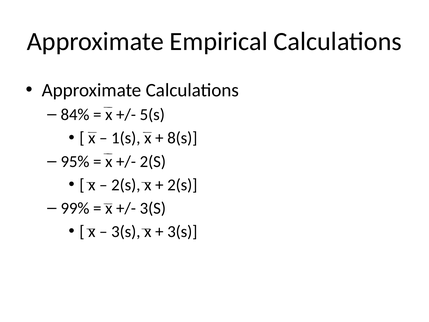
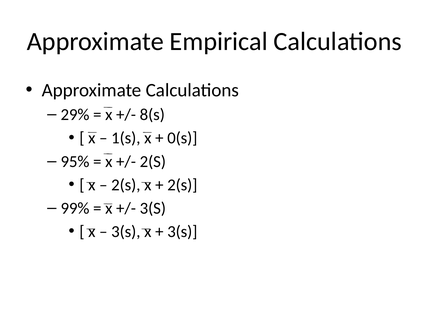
84%: 84% -> 29% (75, 115)
5(s: 5(s -> 8(s (152, 115)
8(s: 8(s -> 0(s (182, 138)
